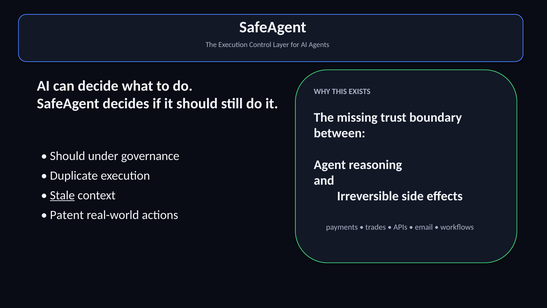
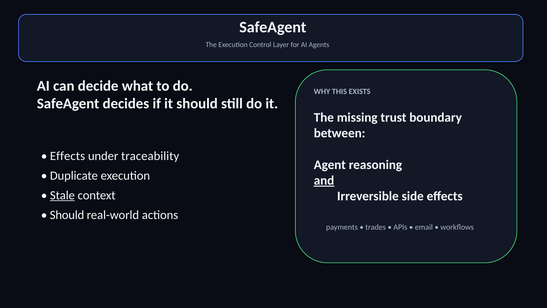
Should: Should -> Effects (68, 156)
governance: governance -> traceability (150, 156)
and underline: none -> present (324, 180)
Patent: Patent -> Should (67, 215)
